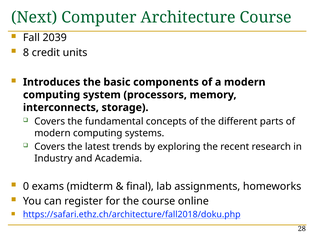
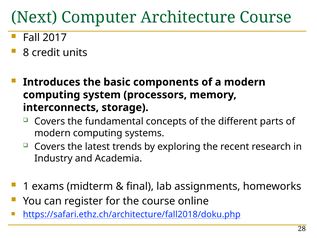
2039: 2039 -> 2017 (55, 38)
0: 0 -> 1 (26, 186)
